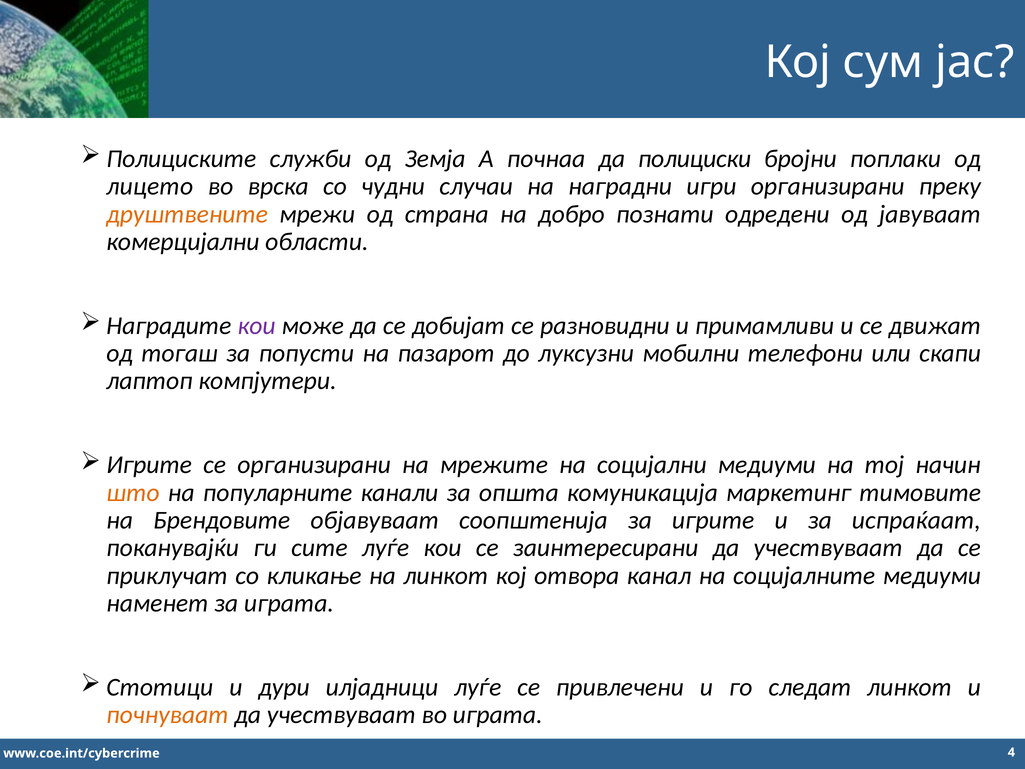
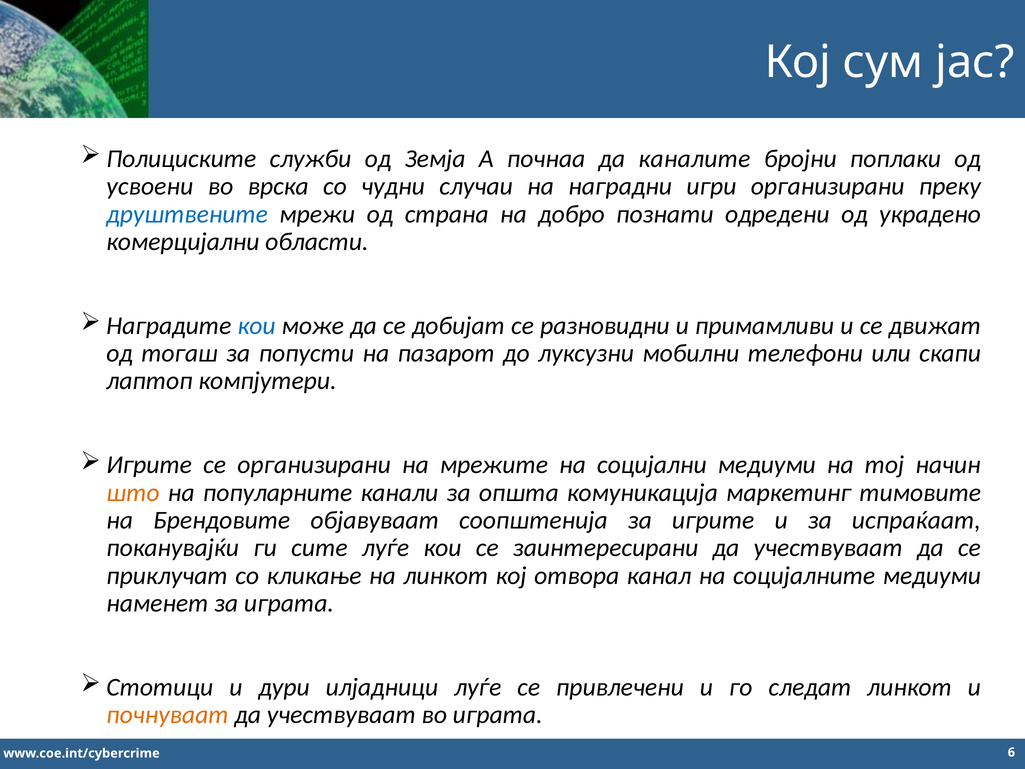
полициски: полициски -> каналите (694, 159)
лицето: лицето -> усвоени (150, 186)
друштвените colour: orange -> blue (187, 214)
јавуваат: јавуваат -> украдено (930, 214)
кои colour: purple -> blue (257, 326)
4: 4 -> 6 (1011, 752)
